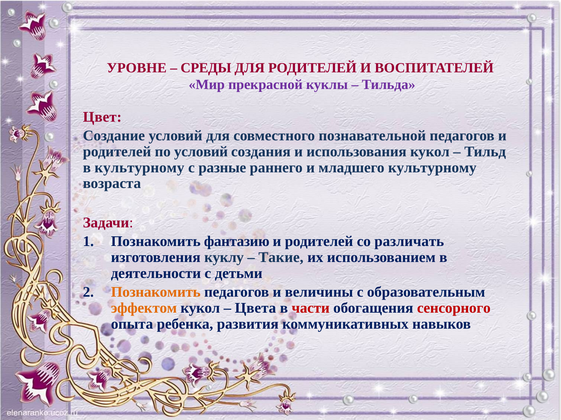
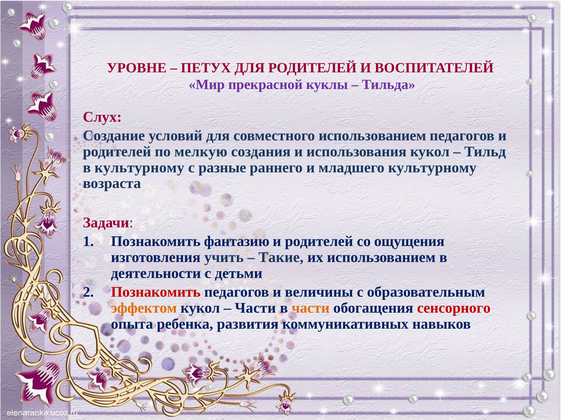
СРЕДЫ: СРЕДЫ -> ПЕТУХ (206, 68)
Цвет: Цвет -> Слух (102, 117)
совместного познавательной: познавательной -> использованием (372, 136)
по условий: условий -> мелкую (201, 152)
различать: различать -> ощущения (409, 242)
куклу: куклу -> учить (224, 258)
Познакомить colour: orange -> red (156, 293)
Цвета: Цвета -> Части (255, 309)
части colour: red -> orange (311, 309)
